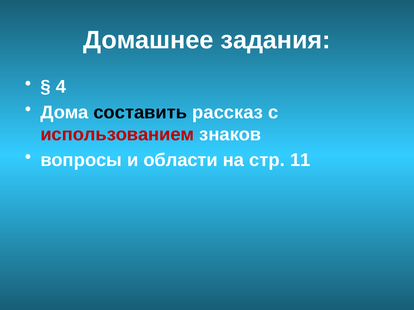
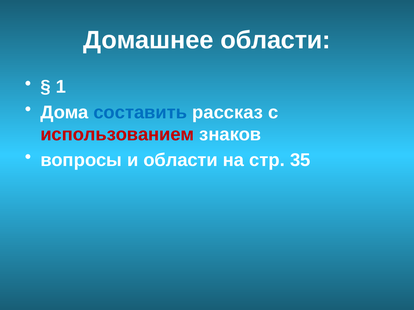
Домашнее задания: задания -> области (276, 40)
4: 4 -> 1 (61, 87)
составить colour: black -> blue (140, 113)
11: 11 -> 35 (300, 160)
